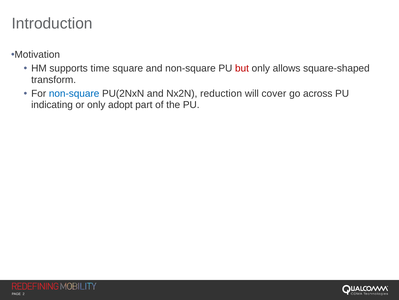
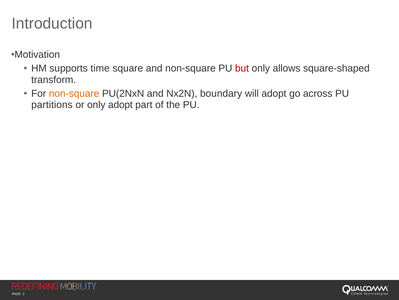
non-square colour: blue -> orange (74, 93)
reduction: reduction -> boundary (221, 93)
will cover: cover -> adopt (274, 93)
indicating: indicating -> partitions (52, 105)
